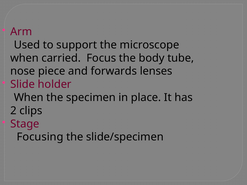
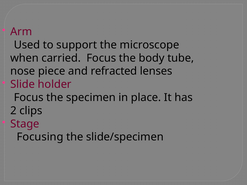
forwards: forwards -> refracted (114, 71)
When: When -> Focus (29, 98)
